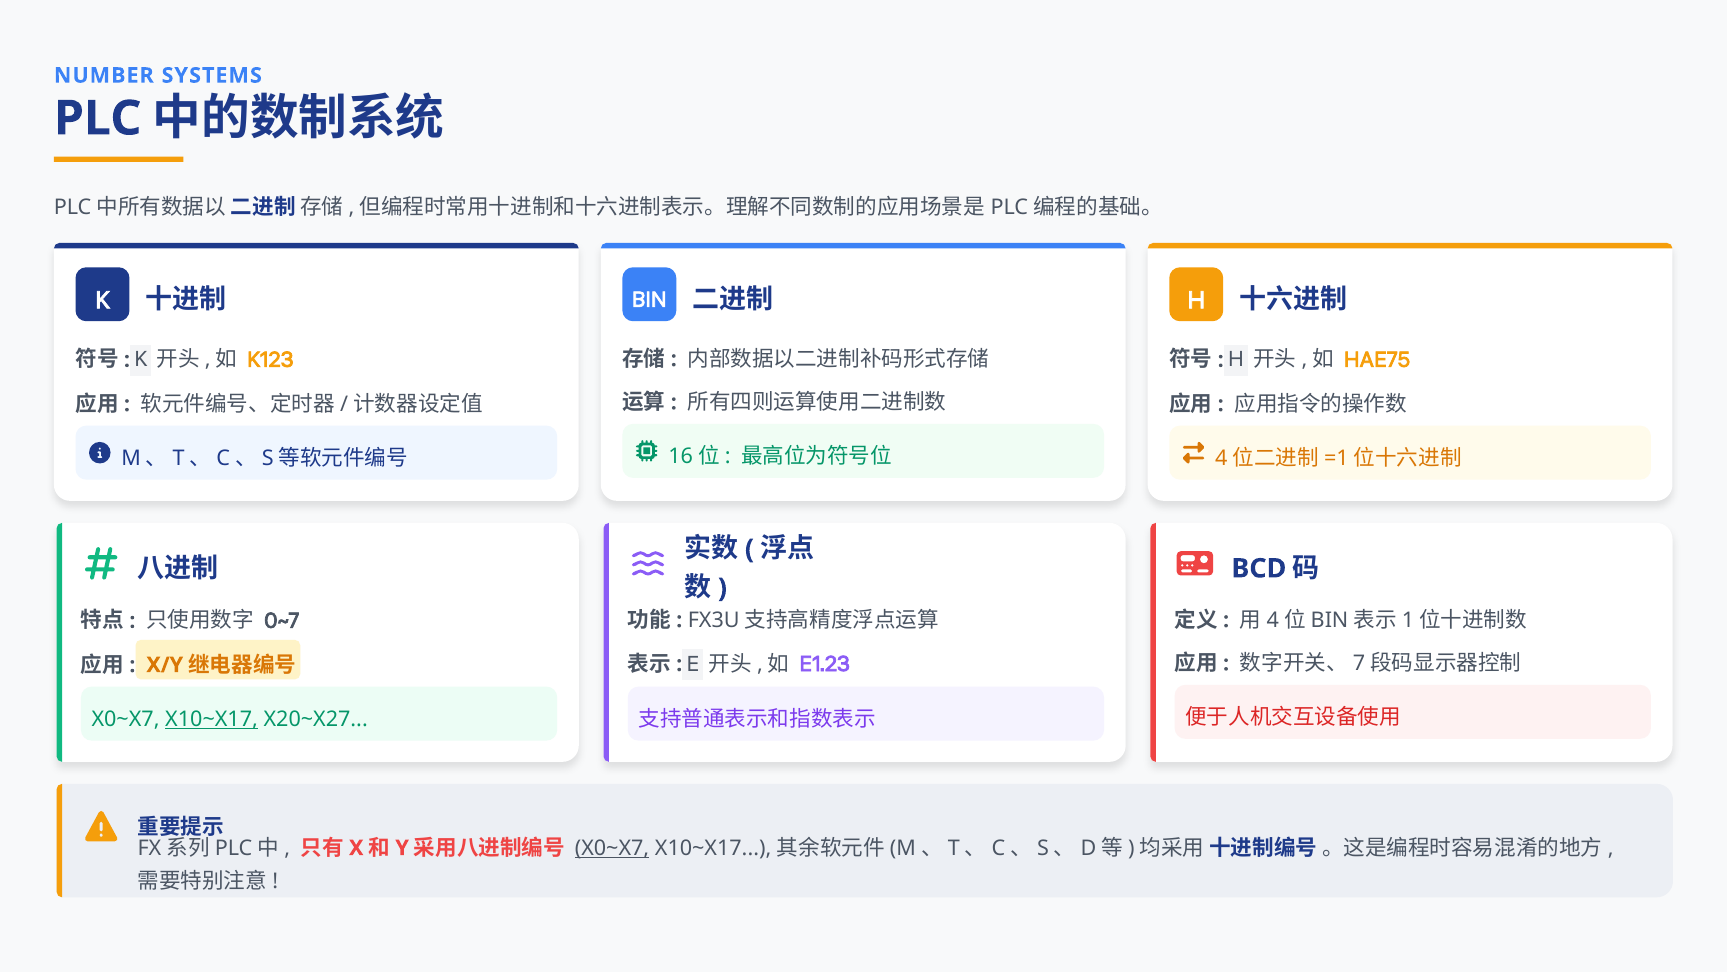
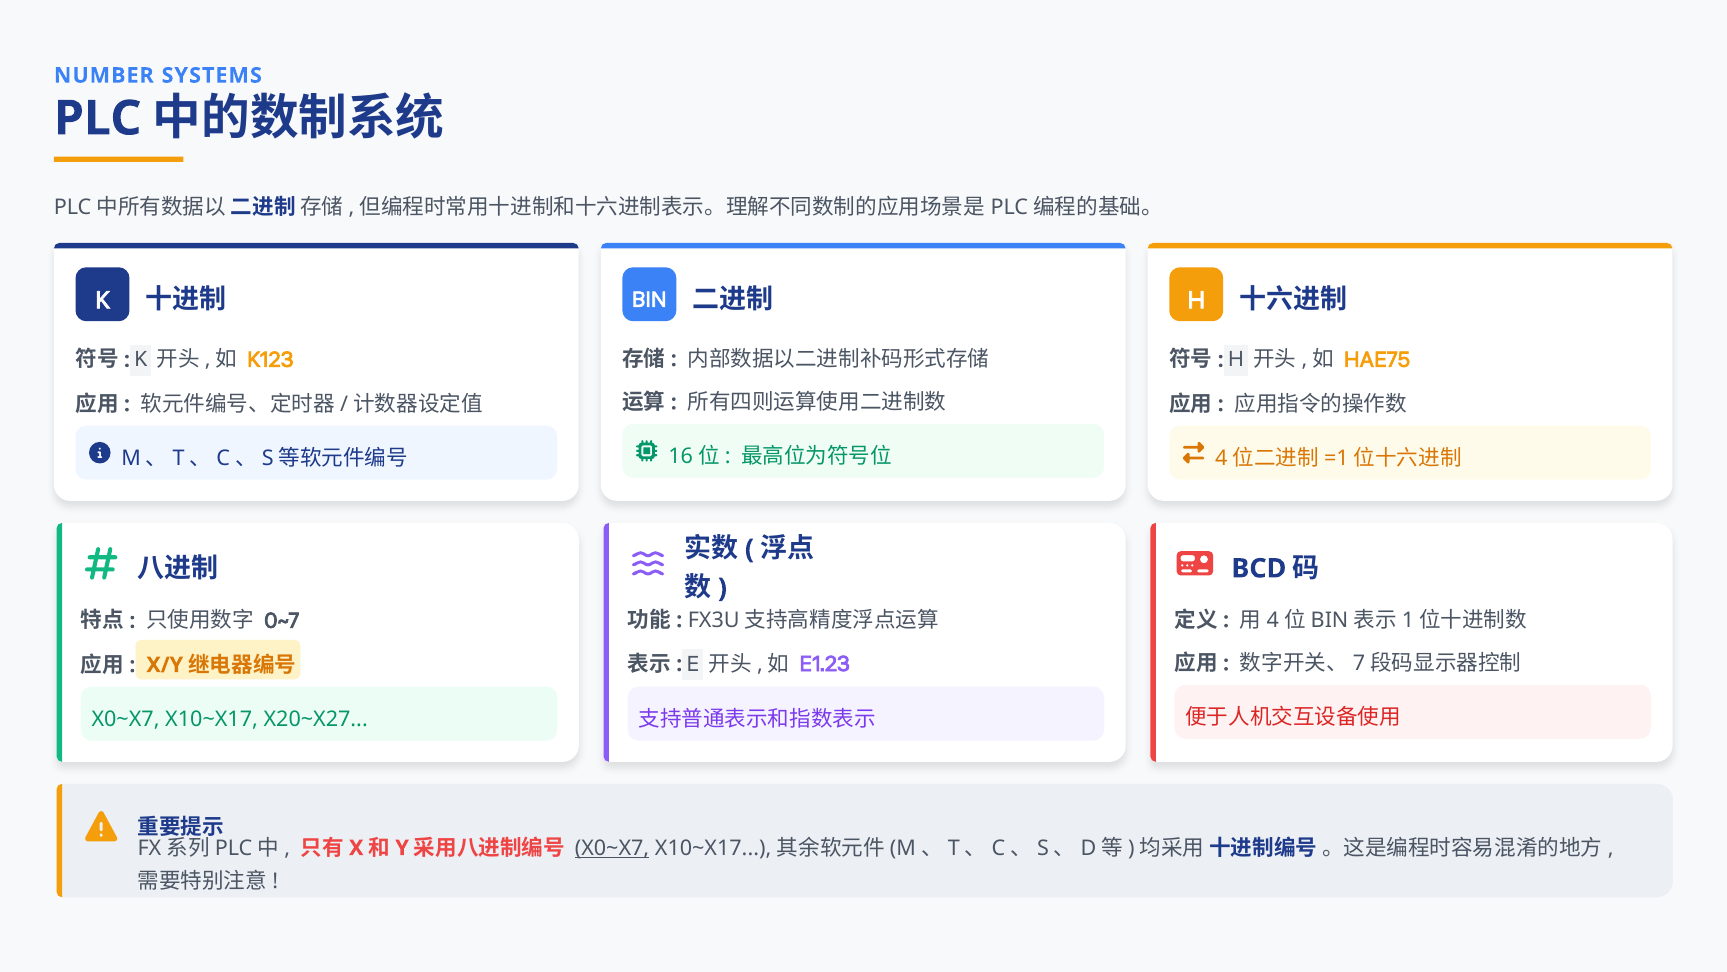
X10~X17 underline: present -> none (212, 719)
